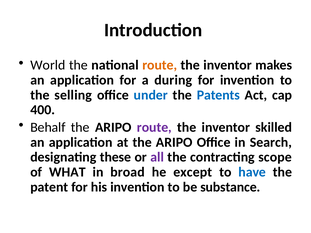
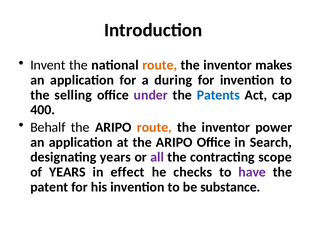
World: World -> Invent (48, 65)
under colour: blue -> purple (151, 95)
route colour: purple -> orange (154, 127)
skilled: skilled -> power (274, 127)
designating these: these -> years (115, 157)
of WHAT: WHAT -> YEARS (67, 172)
broad: broad -> effect (128, 172)
except: except -> checks (193, 172)
have colour: blue -> purple (252, 172)
